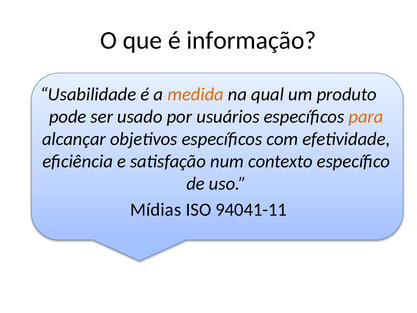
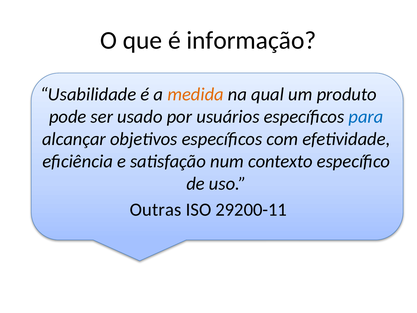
para colour: orange -> blue (366, 117)
Mídias: Mídias -> Outras (156, 209)
94041-11: 94041-11 -> 29200-11 (251, 209)
